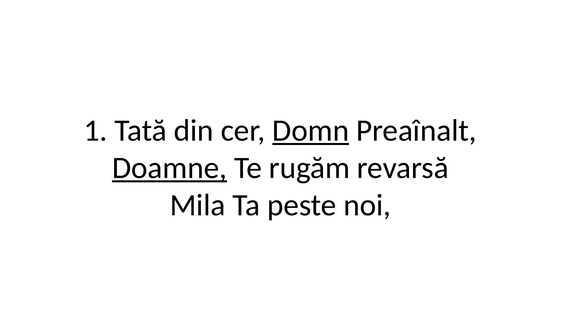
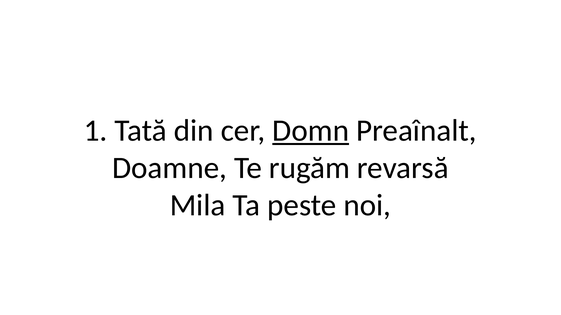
Doamne underline: present -> none (170, 168)
